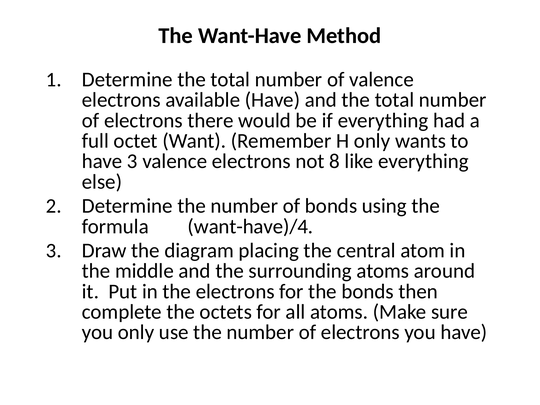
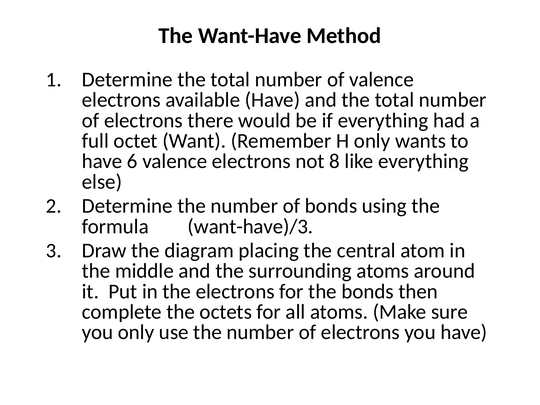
have 3: 3 -> 6 (132, 161)
want-have)/4: want-have)/4 -> want-have)/3 (250, 226)
